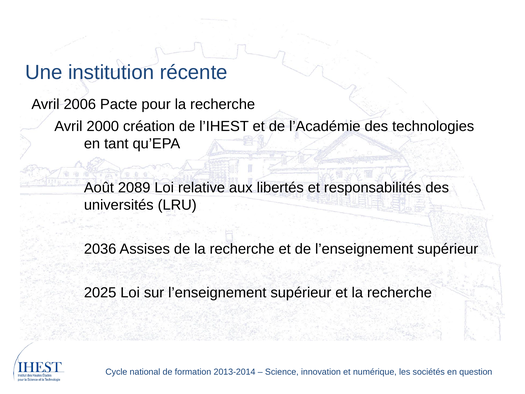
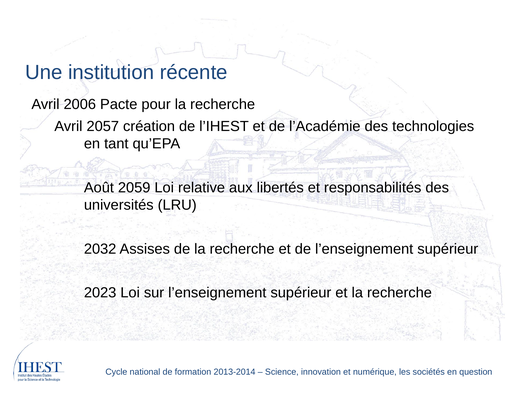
2000: 2000 -> 2057 (103, 126)
2089: 2089 -> 2059 (134, 187)
2036: 2036 -> 2032 (100, 249)
2025: 2025 -> 2023 (100, 292)
